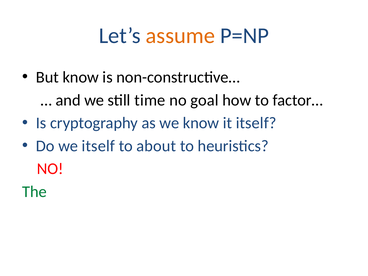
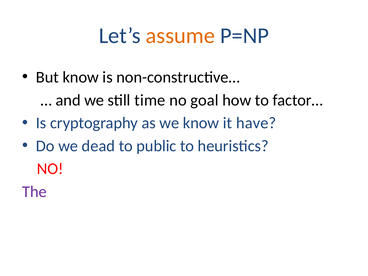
it itself: itself -> have (256, 123)
we itself: itself -> dead (98, 146)
about: about -> public (156, 146)
The colour: green -> purple (34, 192)
